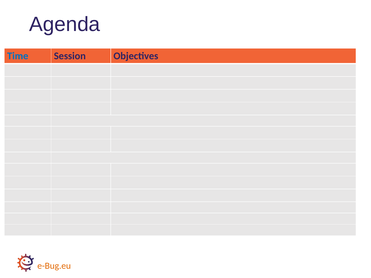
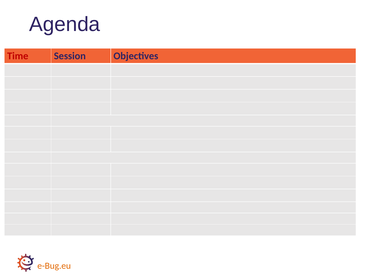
Time colour: blue -> red (18, 56)
